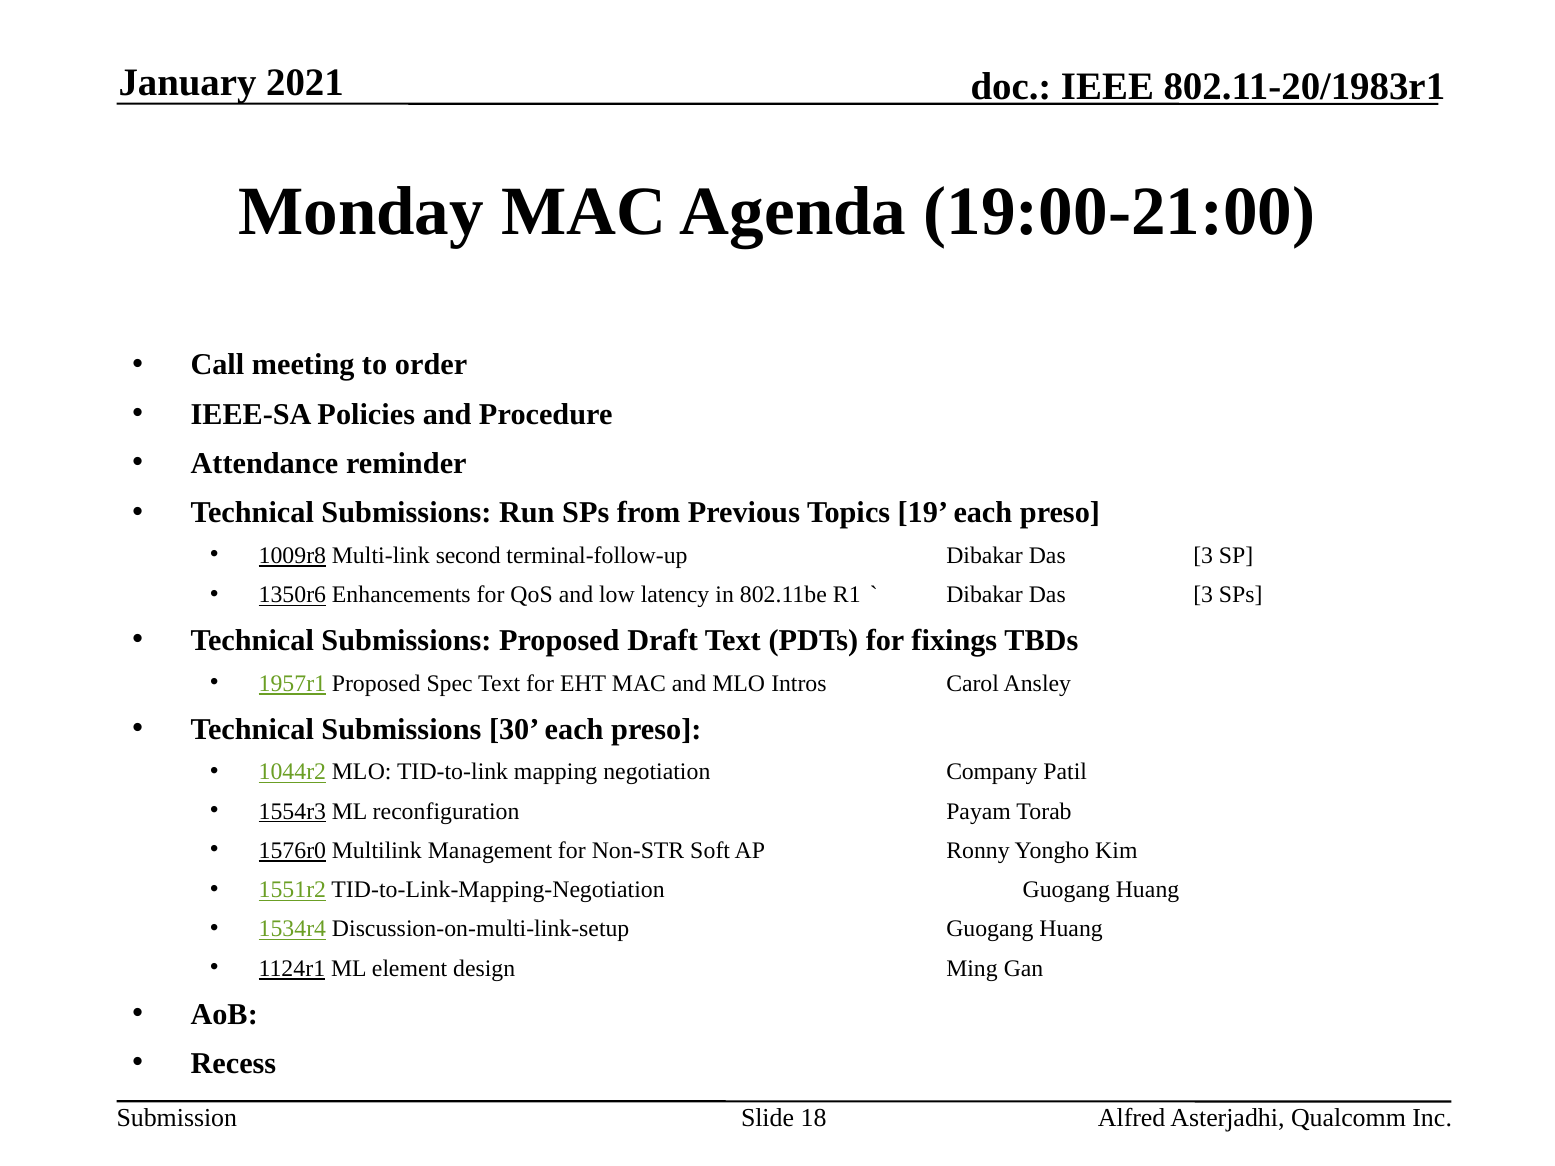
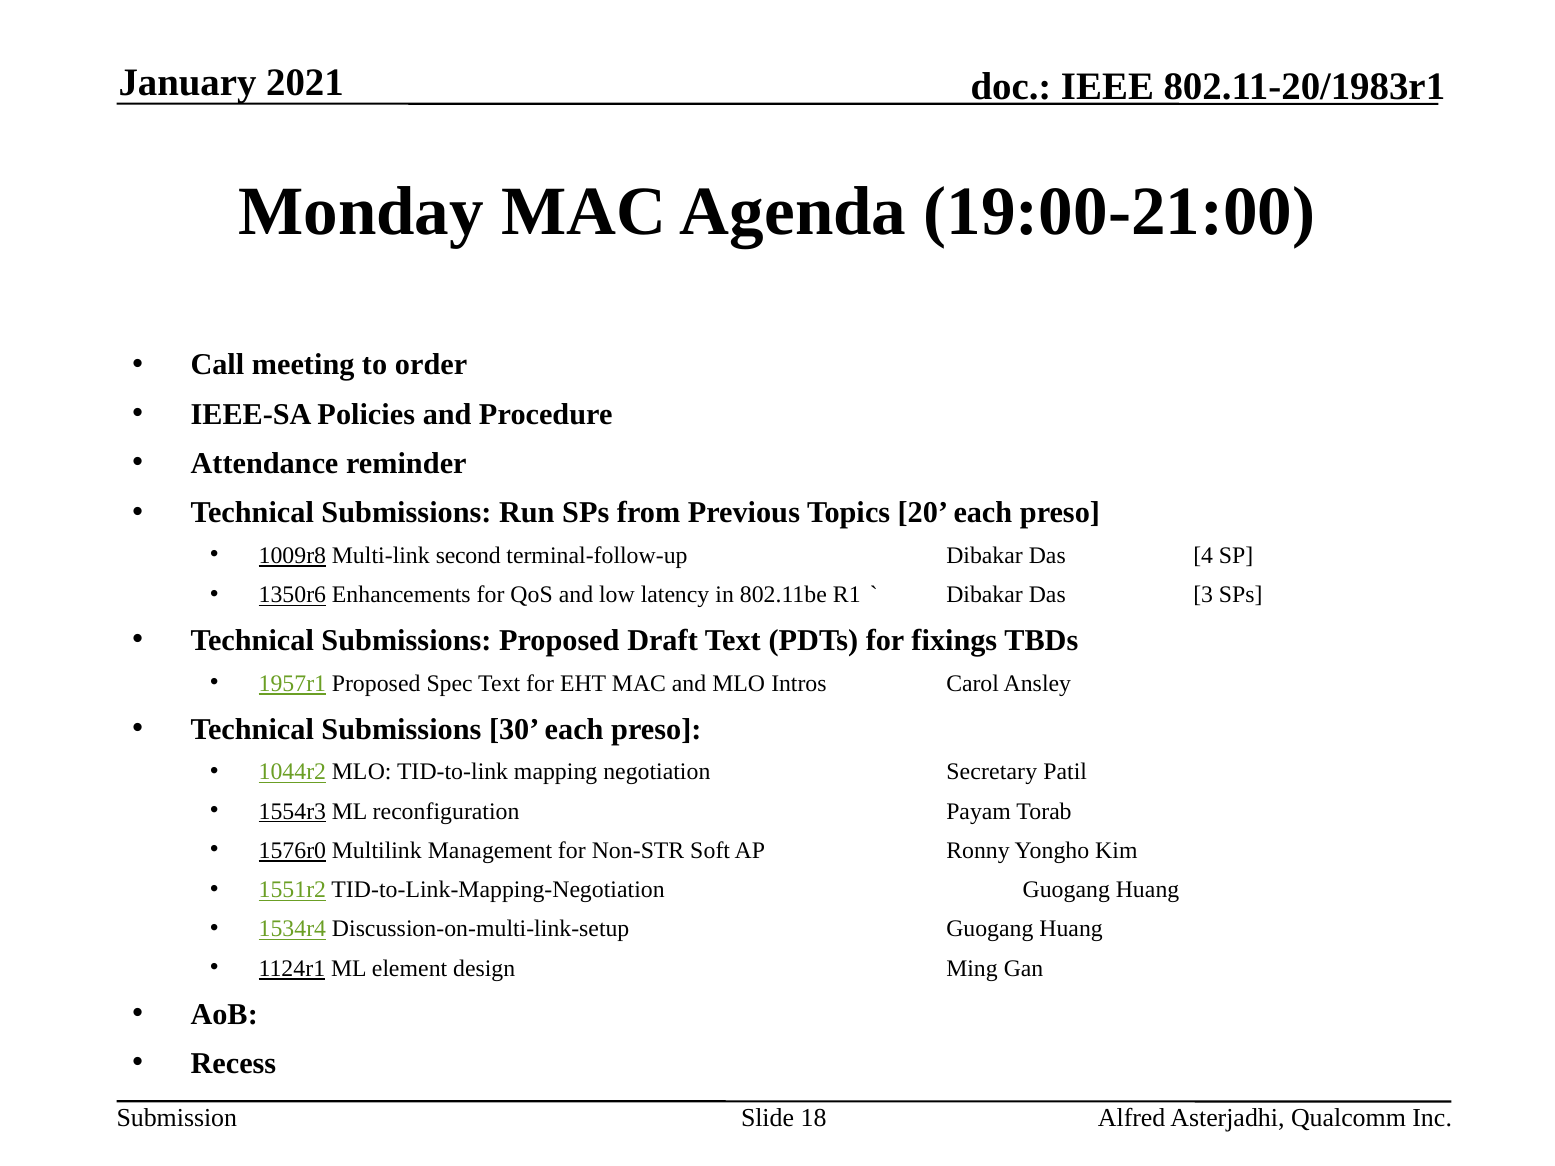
19: 19 -> 20 (923, 513)
terminal-follow-up Dibakar Das 3: 3 -> 4 (1203, 556)
Company: Company -> Secretary (992, 772)
